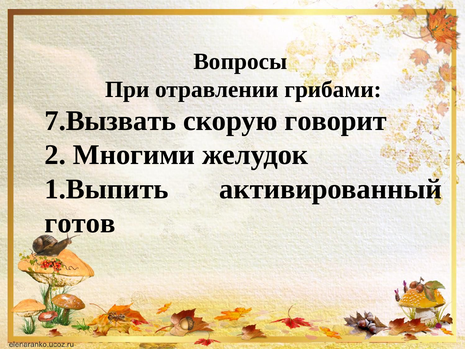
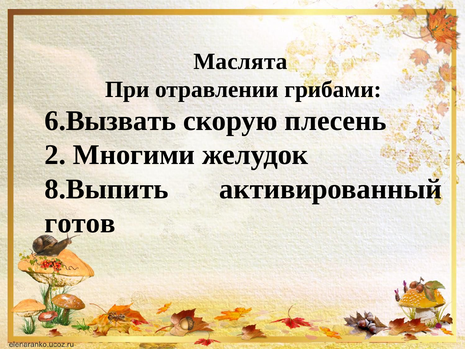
Вопросы: Вопросы -> Маслята (240, 61)
7.Вызвать: 7.Вызвать -> 6.Вызвать (110, 121)
говорит: говорит -> плесень (336, 121)
1.Выпить: 1.Выпить -> 8.Выпить (107, 189)
